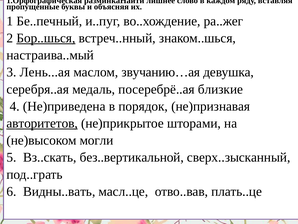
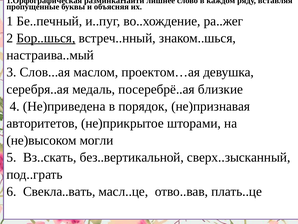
Лень...ая: Лень...ая -> Слов...ая (45, 72)
звучанию…ая: звучанию…ая -> проектом…ая (161, 72)
авторитетов underline: present -> none (42, 123)
Видны..вать: Видны..вать -> Свекла..вать (59, 191)
